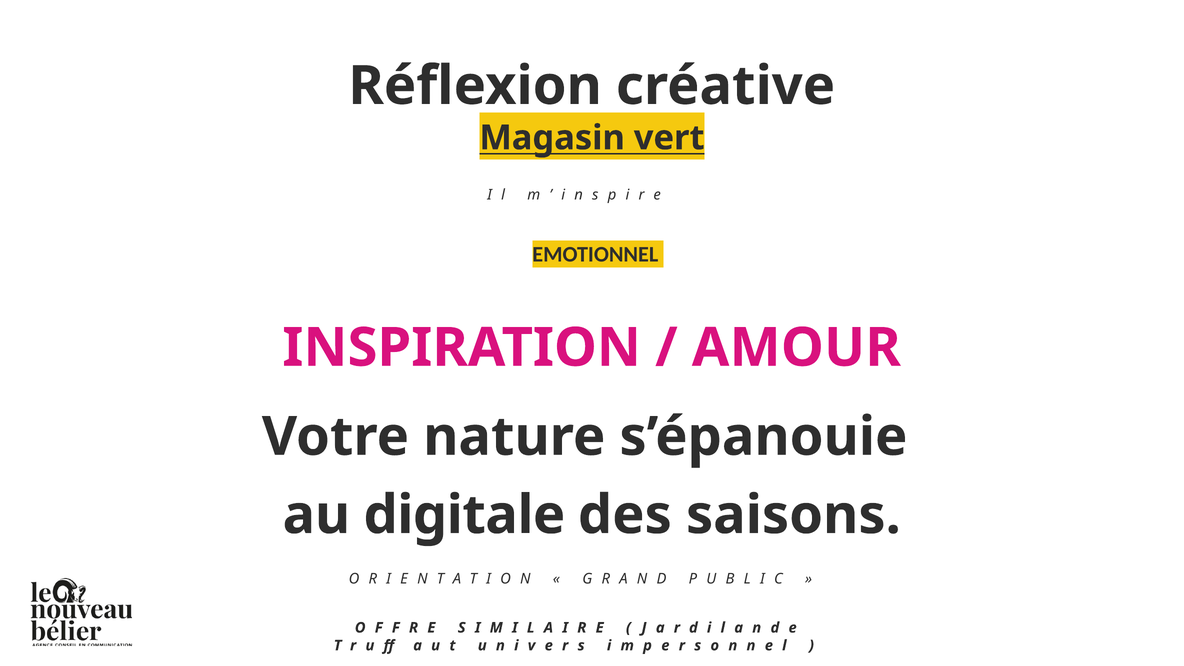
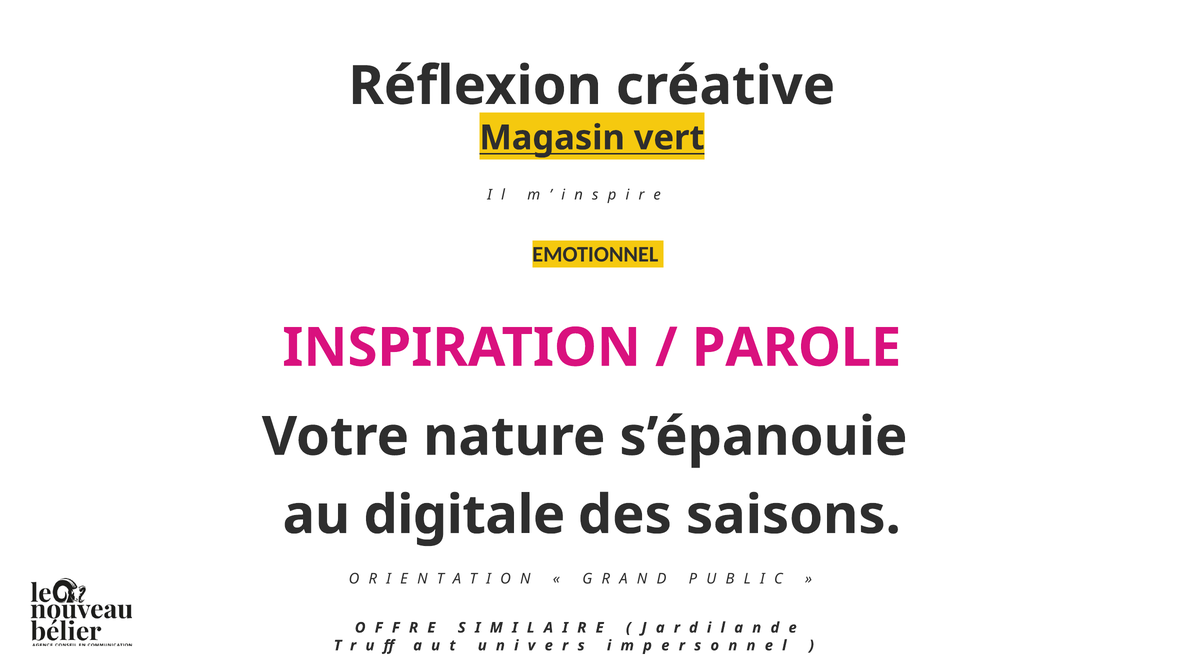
AMOUR: AMOUR -> PAROLE (797, 348)
